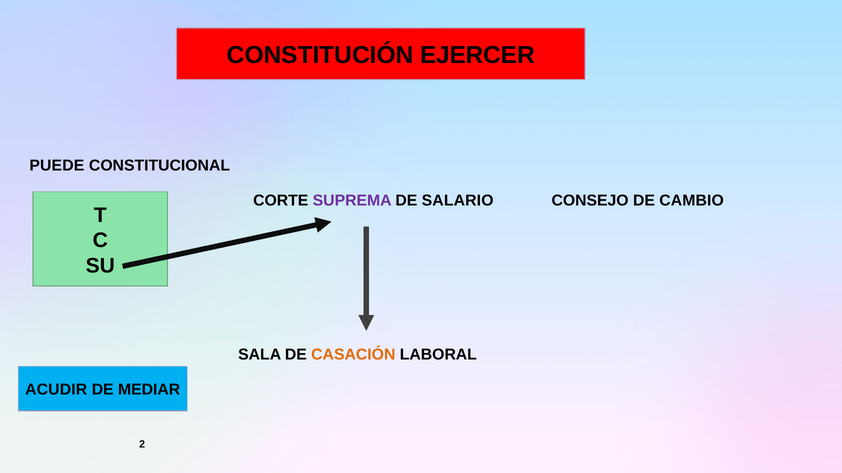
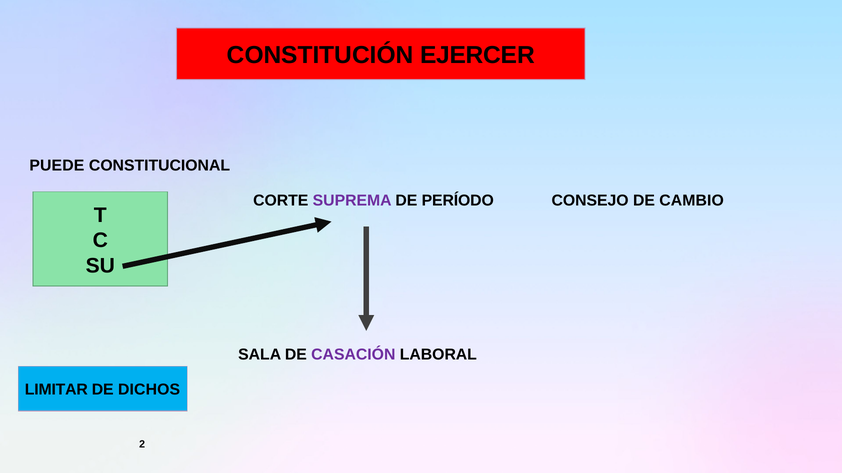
SALARIO: SALARIO -> PERÍODO (458, 201)
CASACIÓN colour: orange -> purple (353, 355)
ACUDIR: ACUDIR -> LIMITAR (56, 390)
MEDIAR: MEDIAR -> DICHOS (149, 390)
